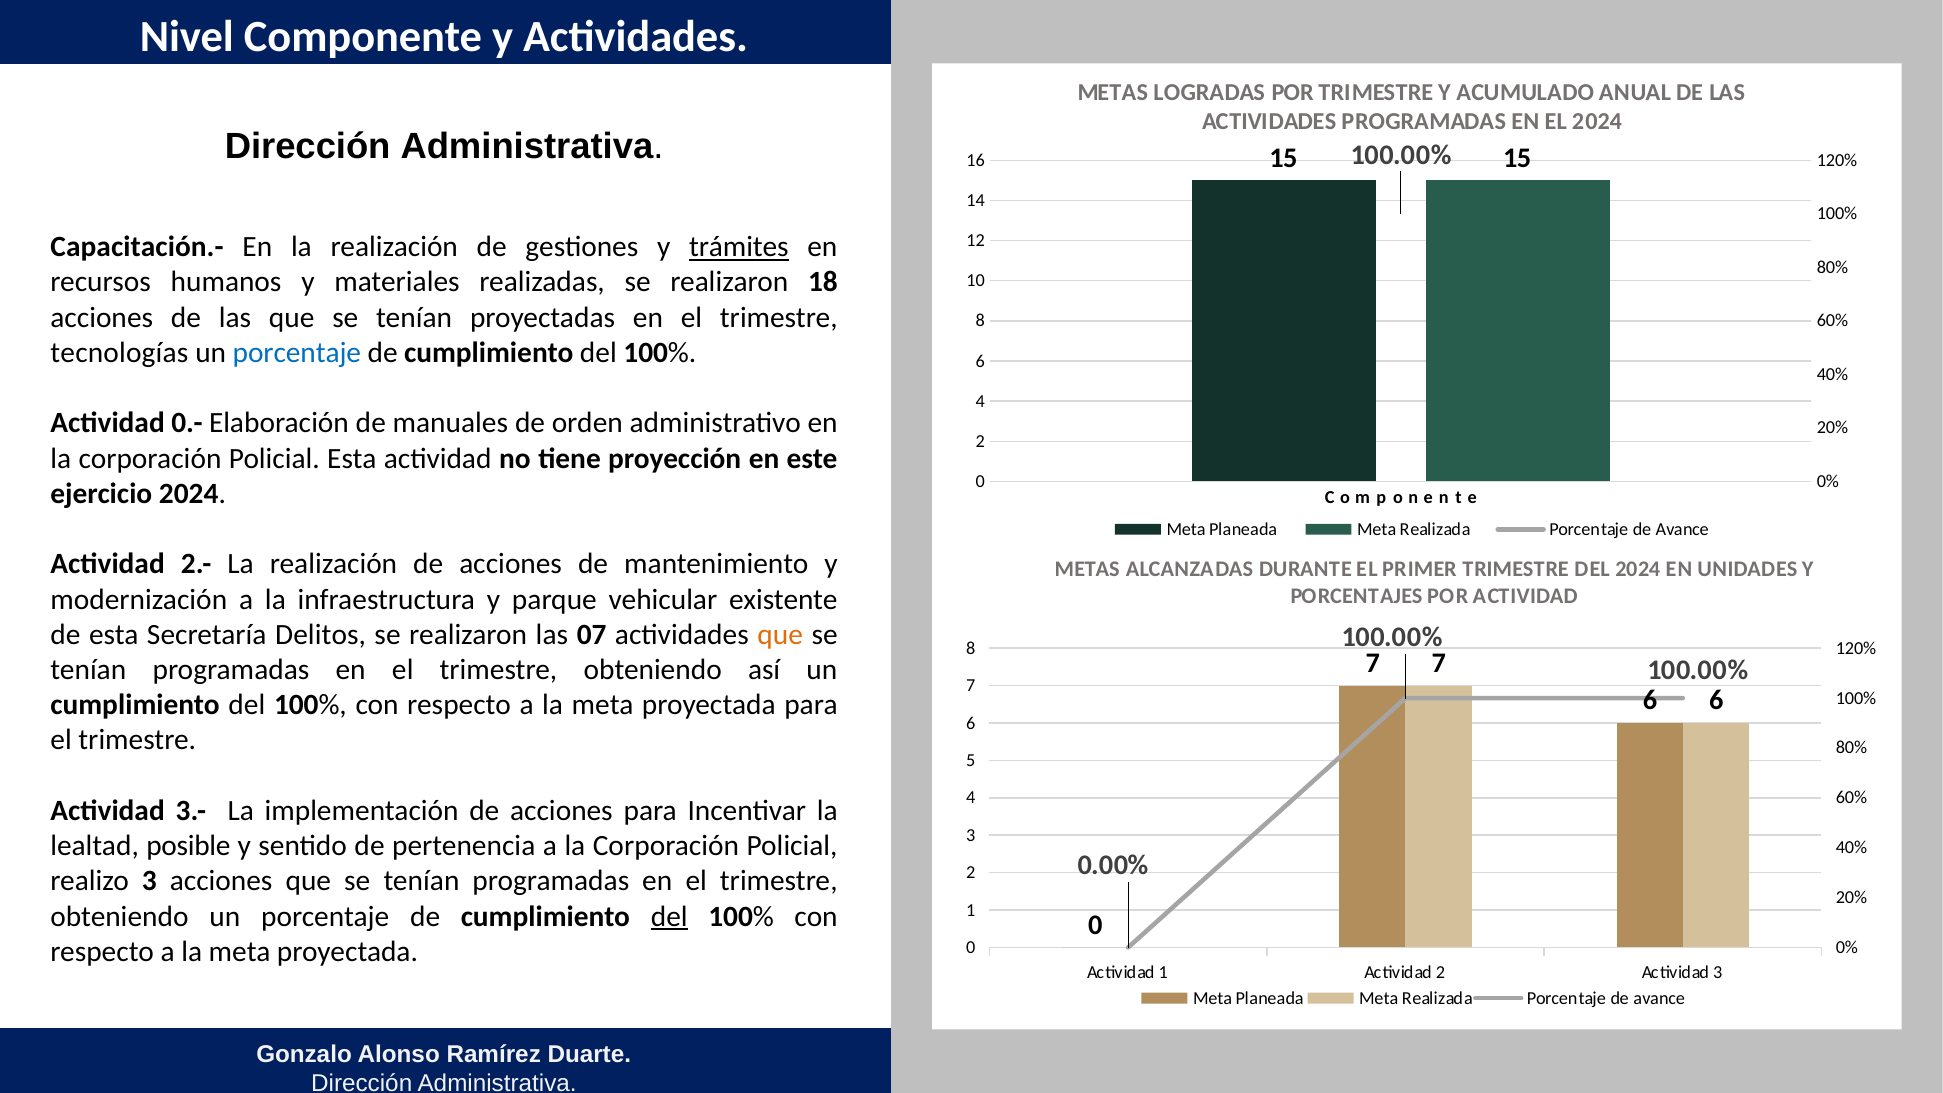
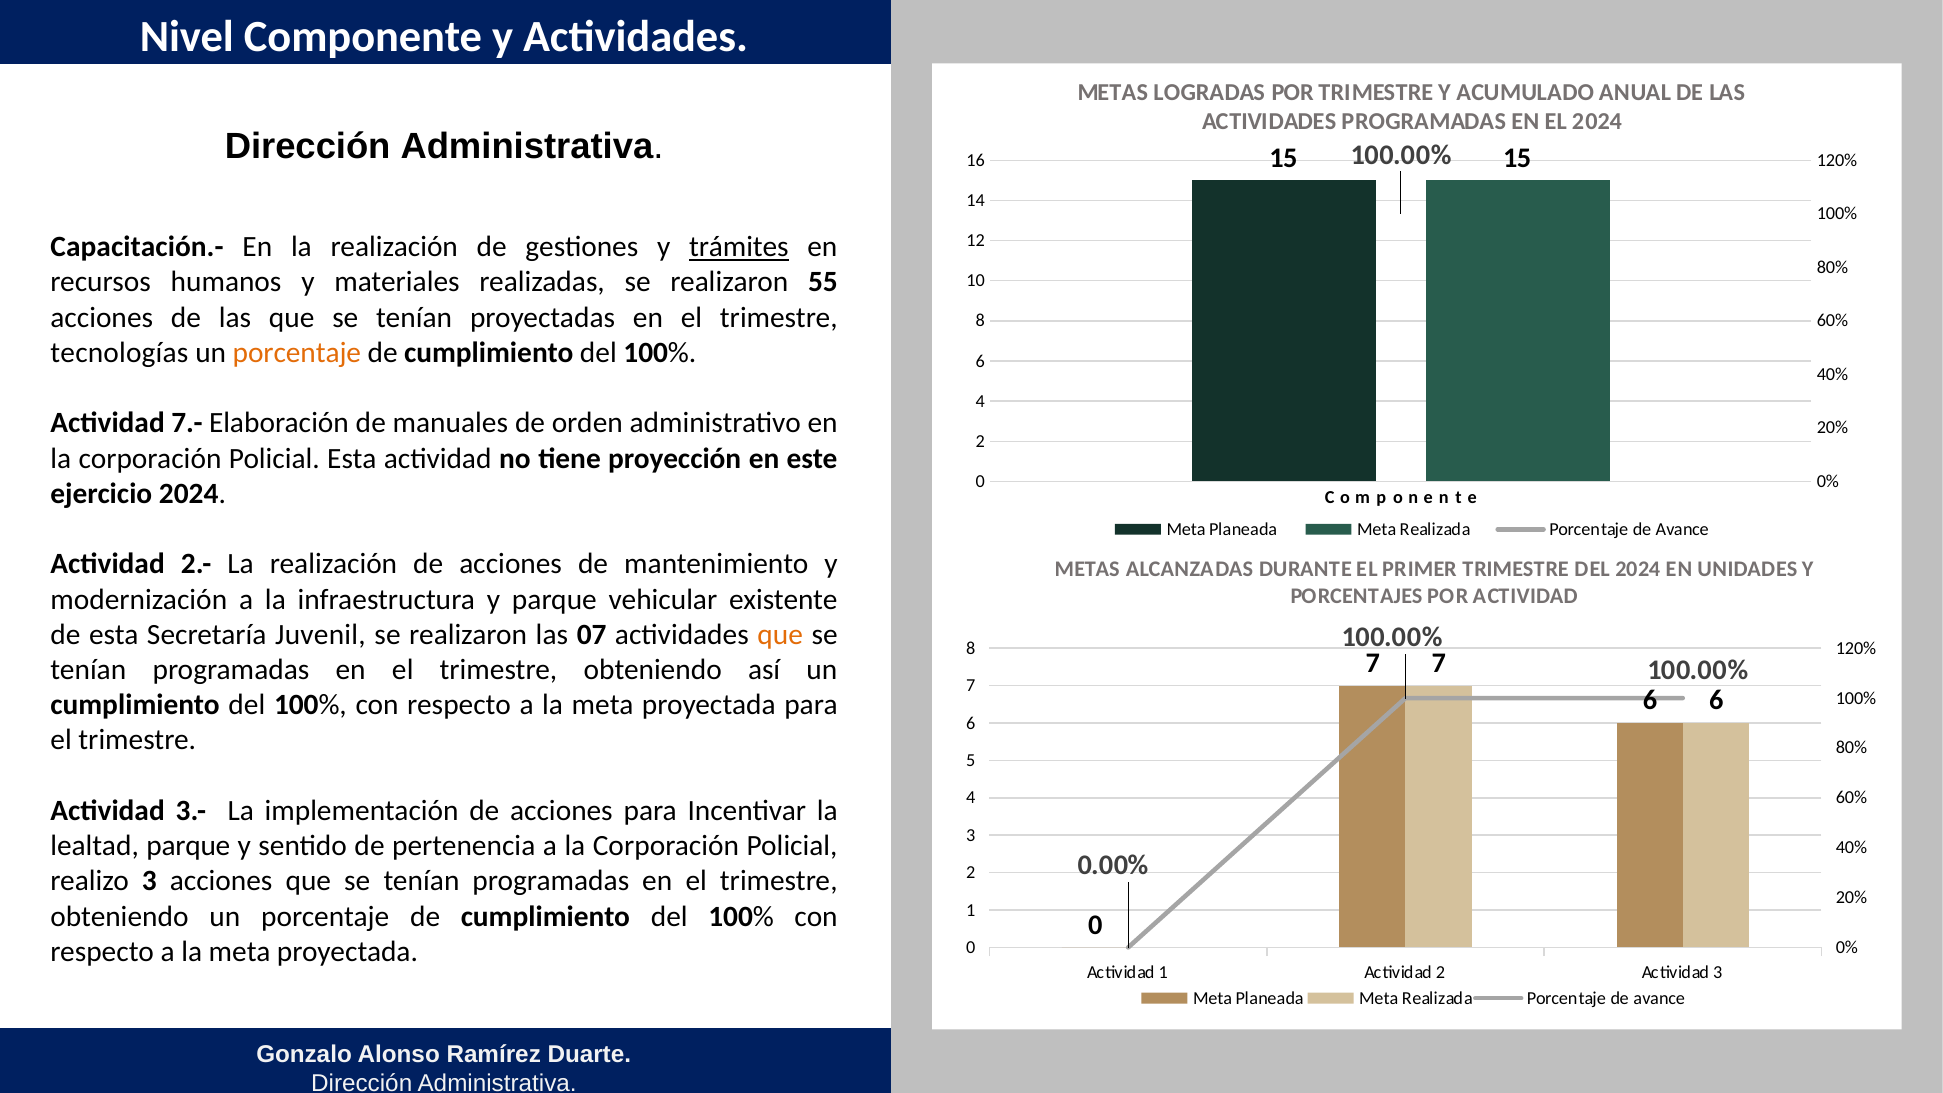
18: 18 -> 55 (823, 282)
porcentaje colour: blue -> orange (297, 353)
0.-: 0.- -> 7.- (187, 423)
Delitos: Delitos -> Juvenil (320, 635)
lealtad posible: posible -> parque (188, 846)
del underline: present -> none (669, 916)
